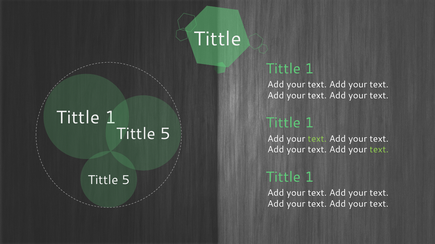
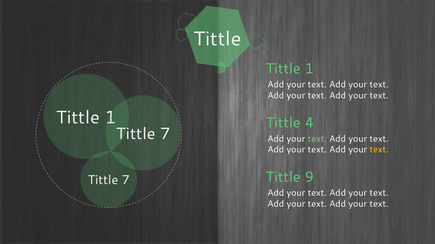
1: 1 -> 4 (309, 123)
5: 5 -> 7 (165, 134)
text colour: light green -> yellow (379, 150)
1: 1 -> 9 (309, 178)
5: 5 -> 7 (126, 181)
